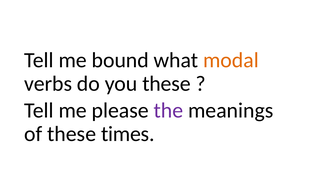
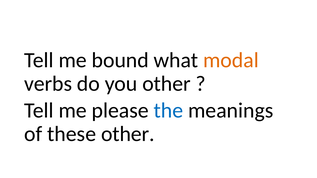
you these: these -> other (166, 84)
the colour: purple -> blue (168, 111)
these times: times -> other (128, 134)
